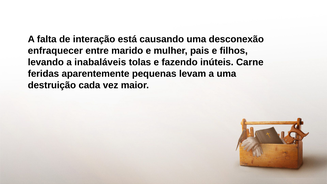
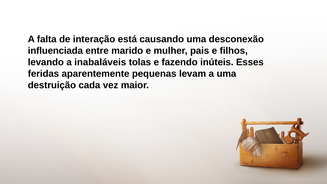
enfraquecer: enfraquecer -> influenciada (55, 51)
Carne: Carne -> Esses (250, 62)
